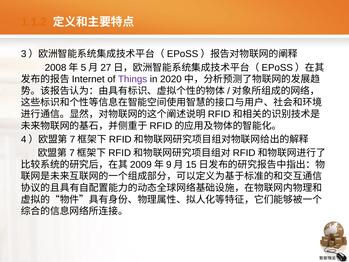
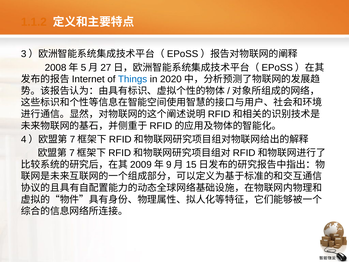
Things colour: purple -> blue (133, 79)
